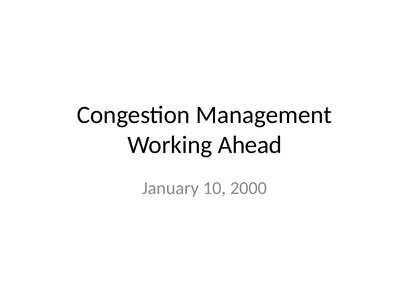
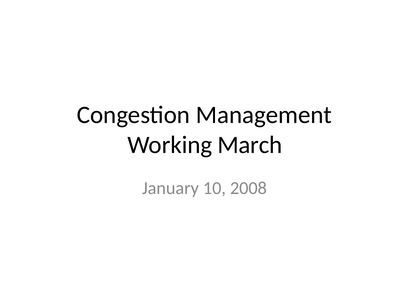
Ahead: Ahead -> March (250, 145)
2000: 2000 -> 2008 (248, 188)
